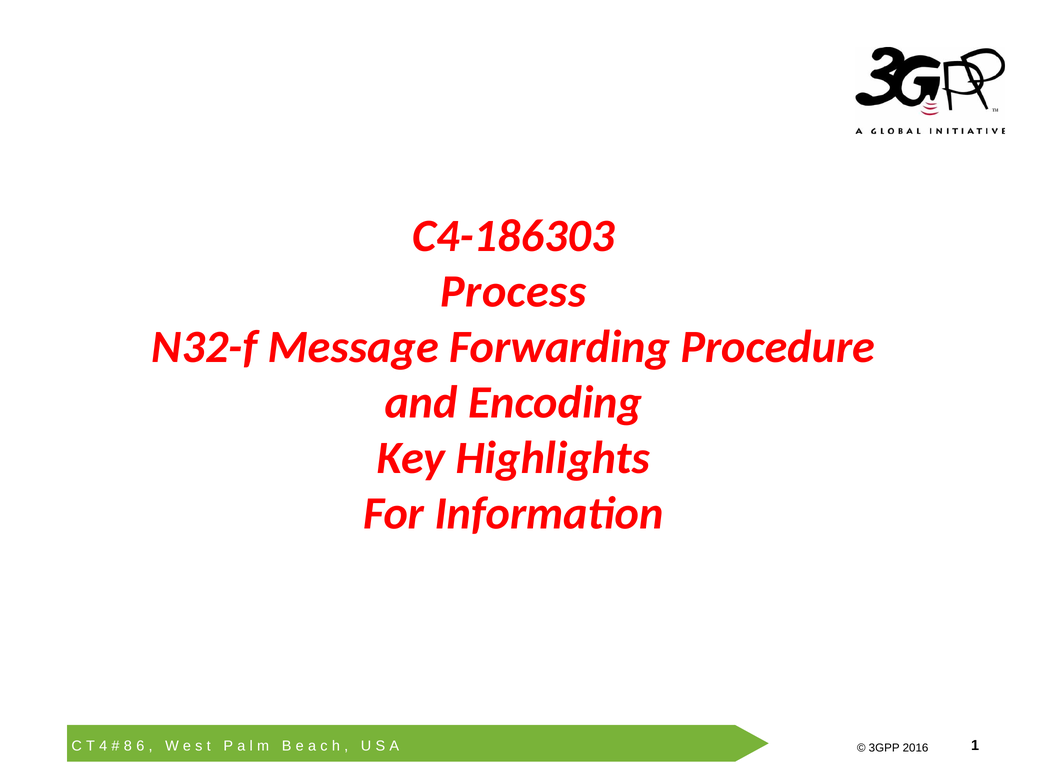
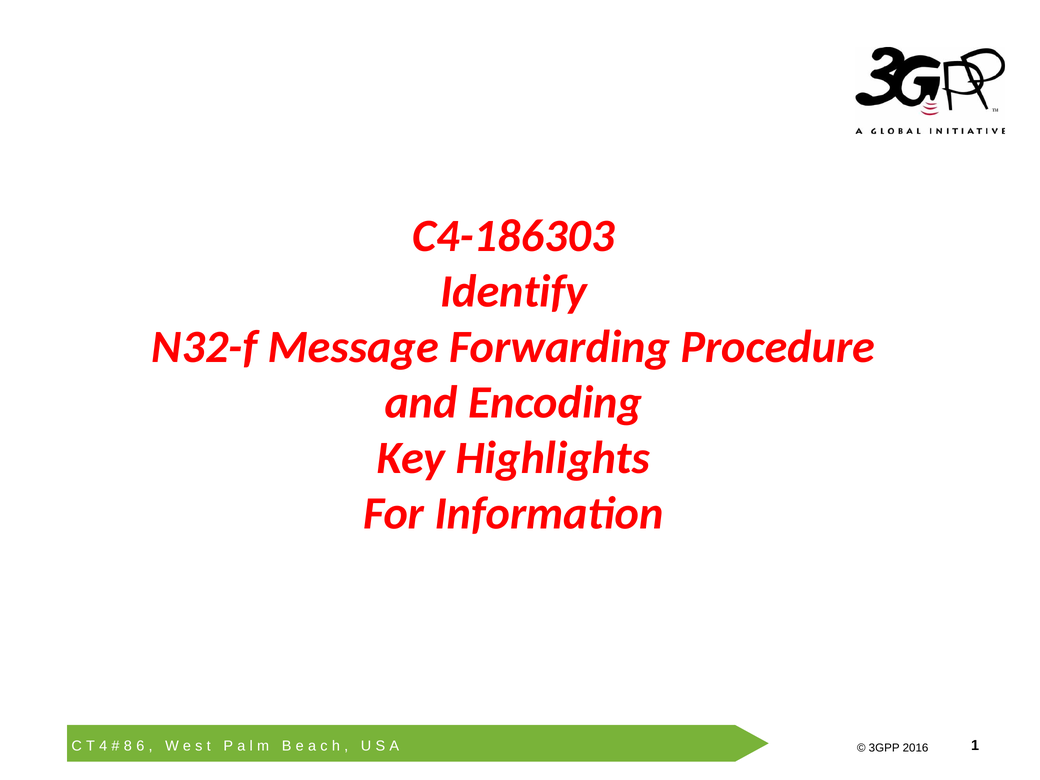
Process: Process -> Identify (514, 291)
